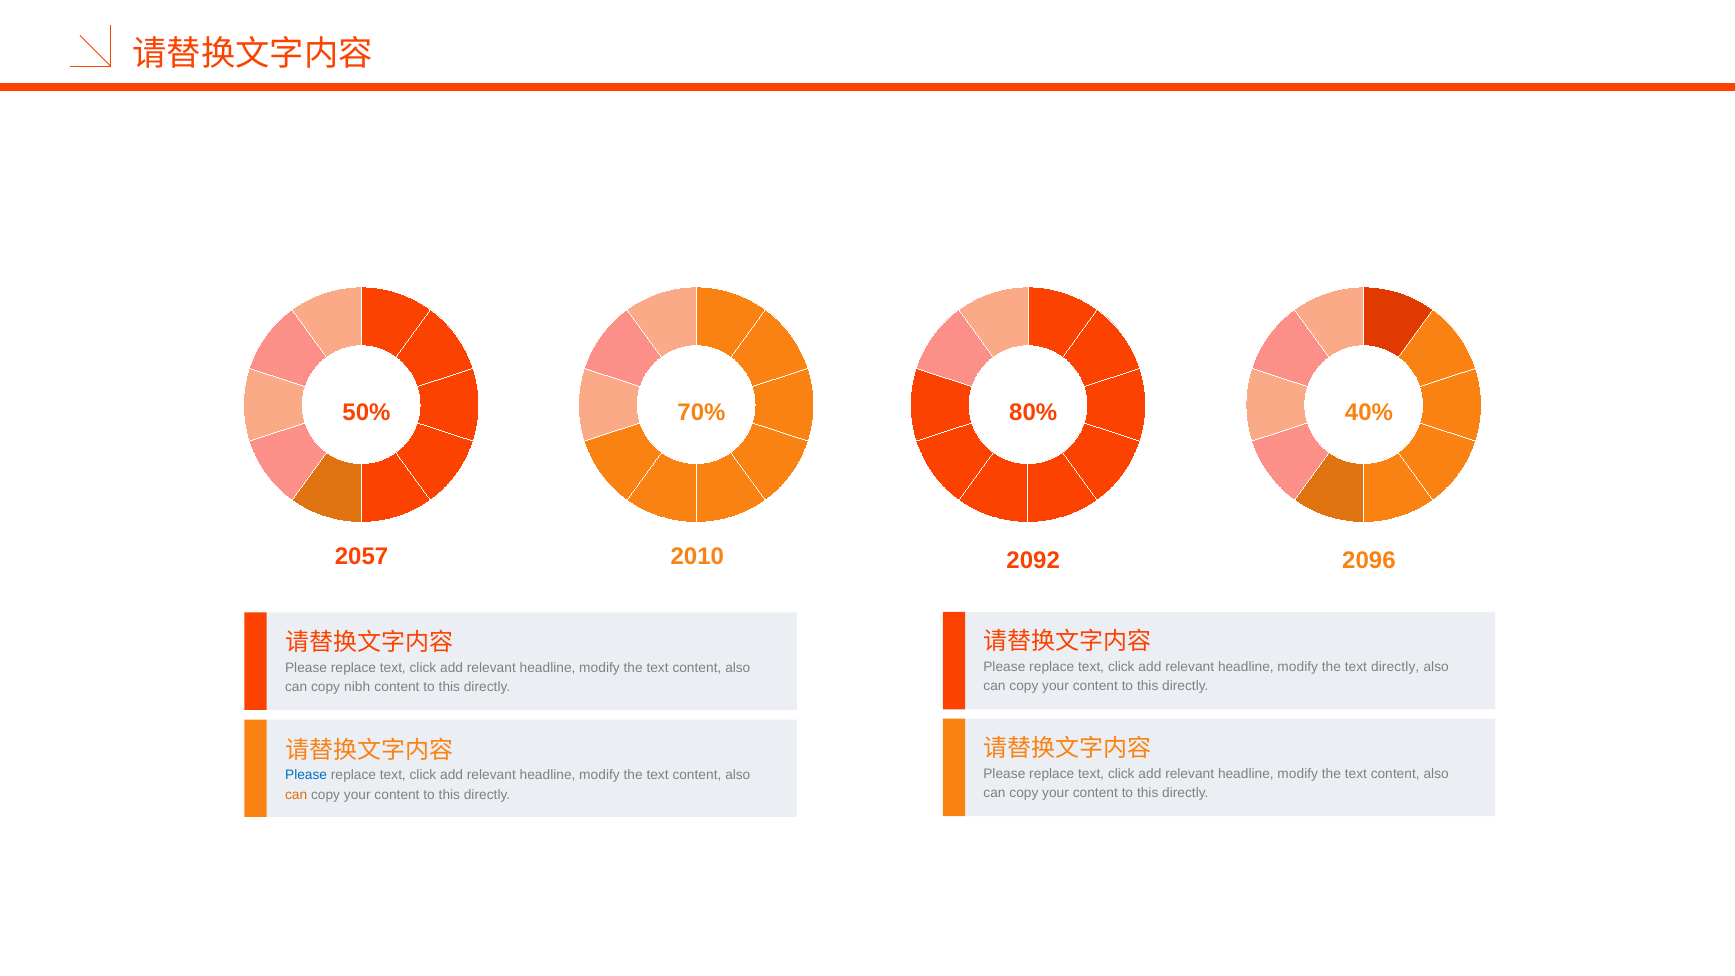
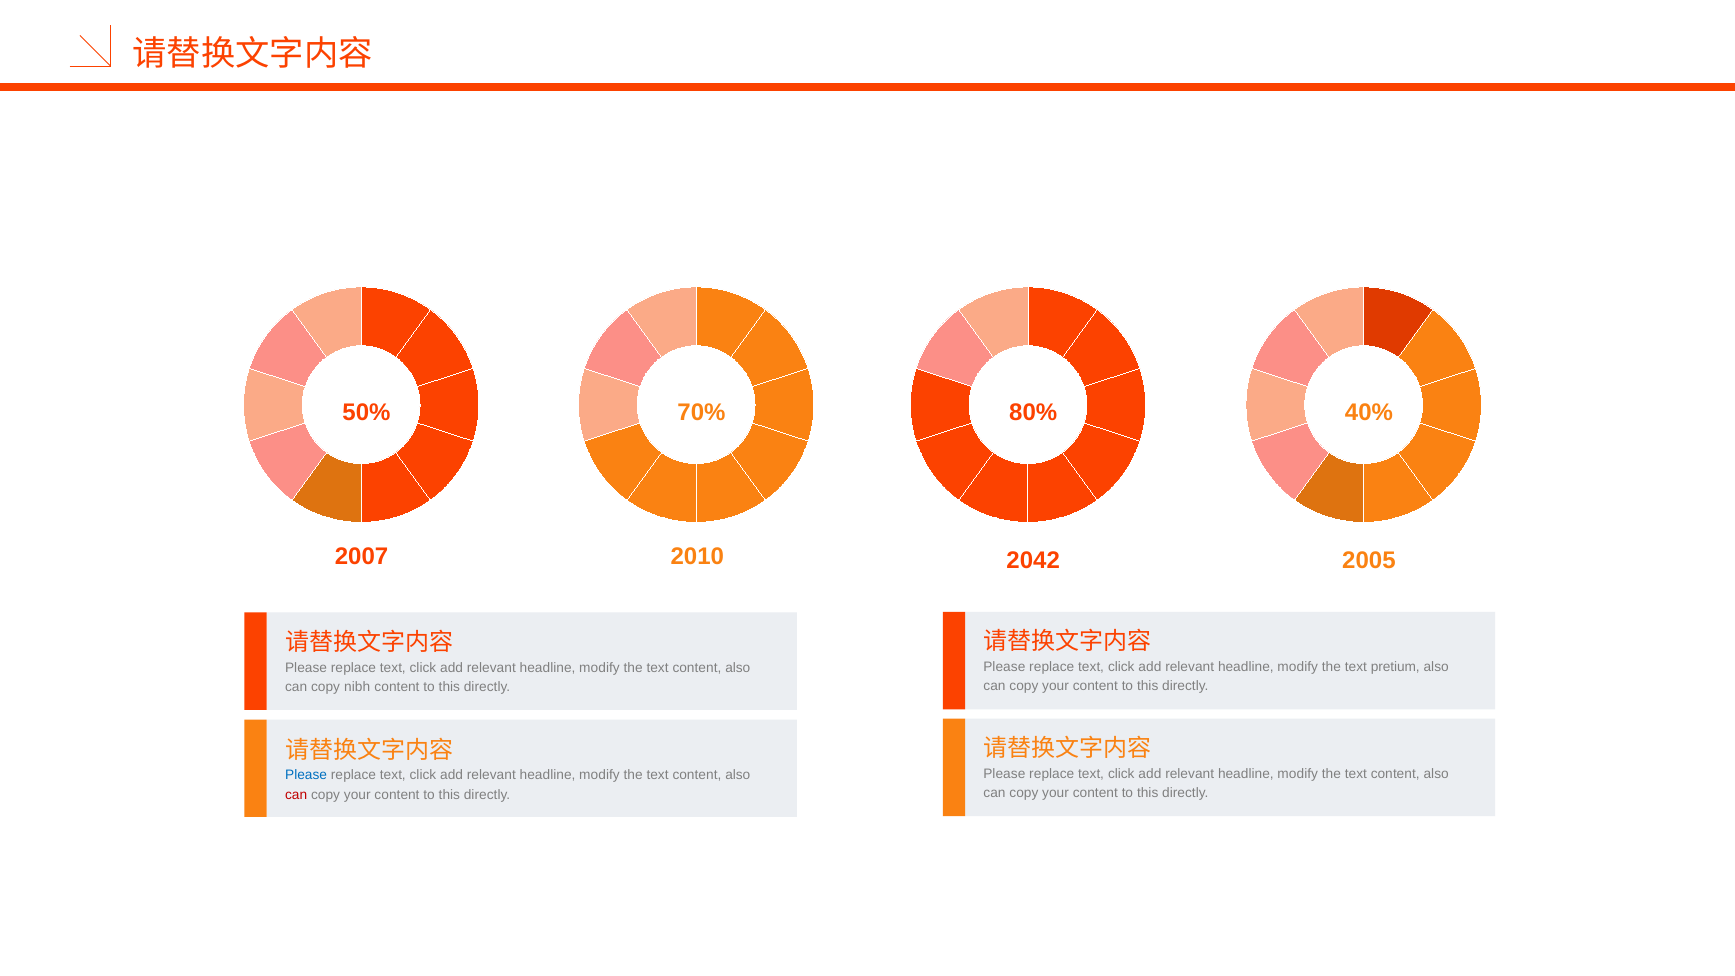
2057: 2057 -> 2007 (362, 556)
2092: 2092 -> 2042 (1033, 561)
2096: 2096 -> 2005 (1369, 561)
text directly: directly -> pretium (1395, 667)
can colour: orange -> red (296, 795)
